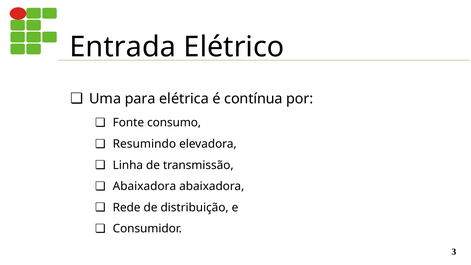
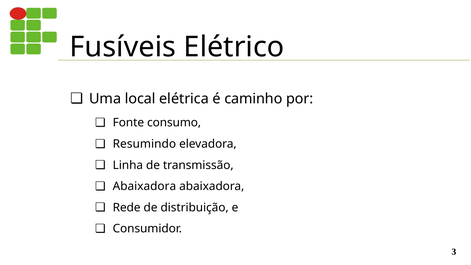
Entrada: Entrada -> Fusíveis (123, 47)
para: para -> local (140, 99)
contínua: contínua -> caminho (253, 99)
